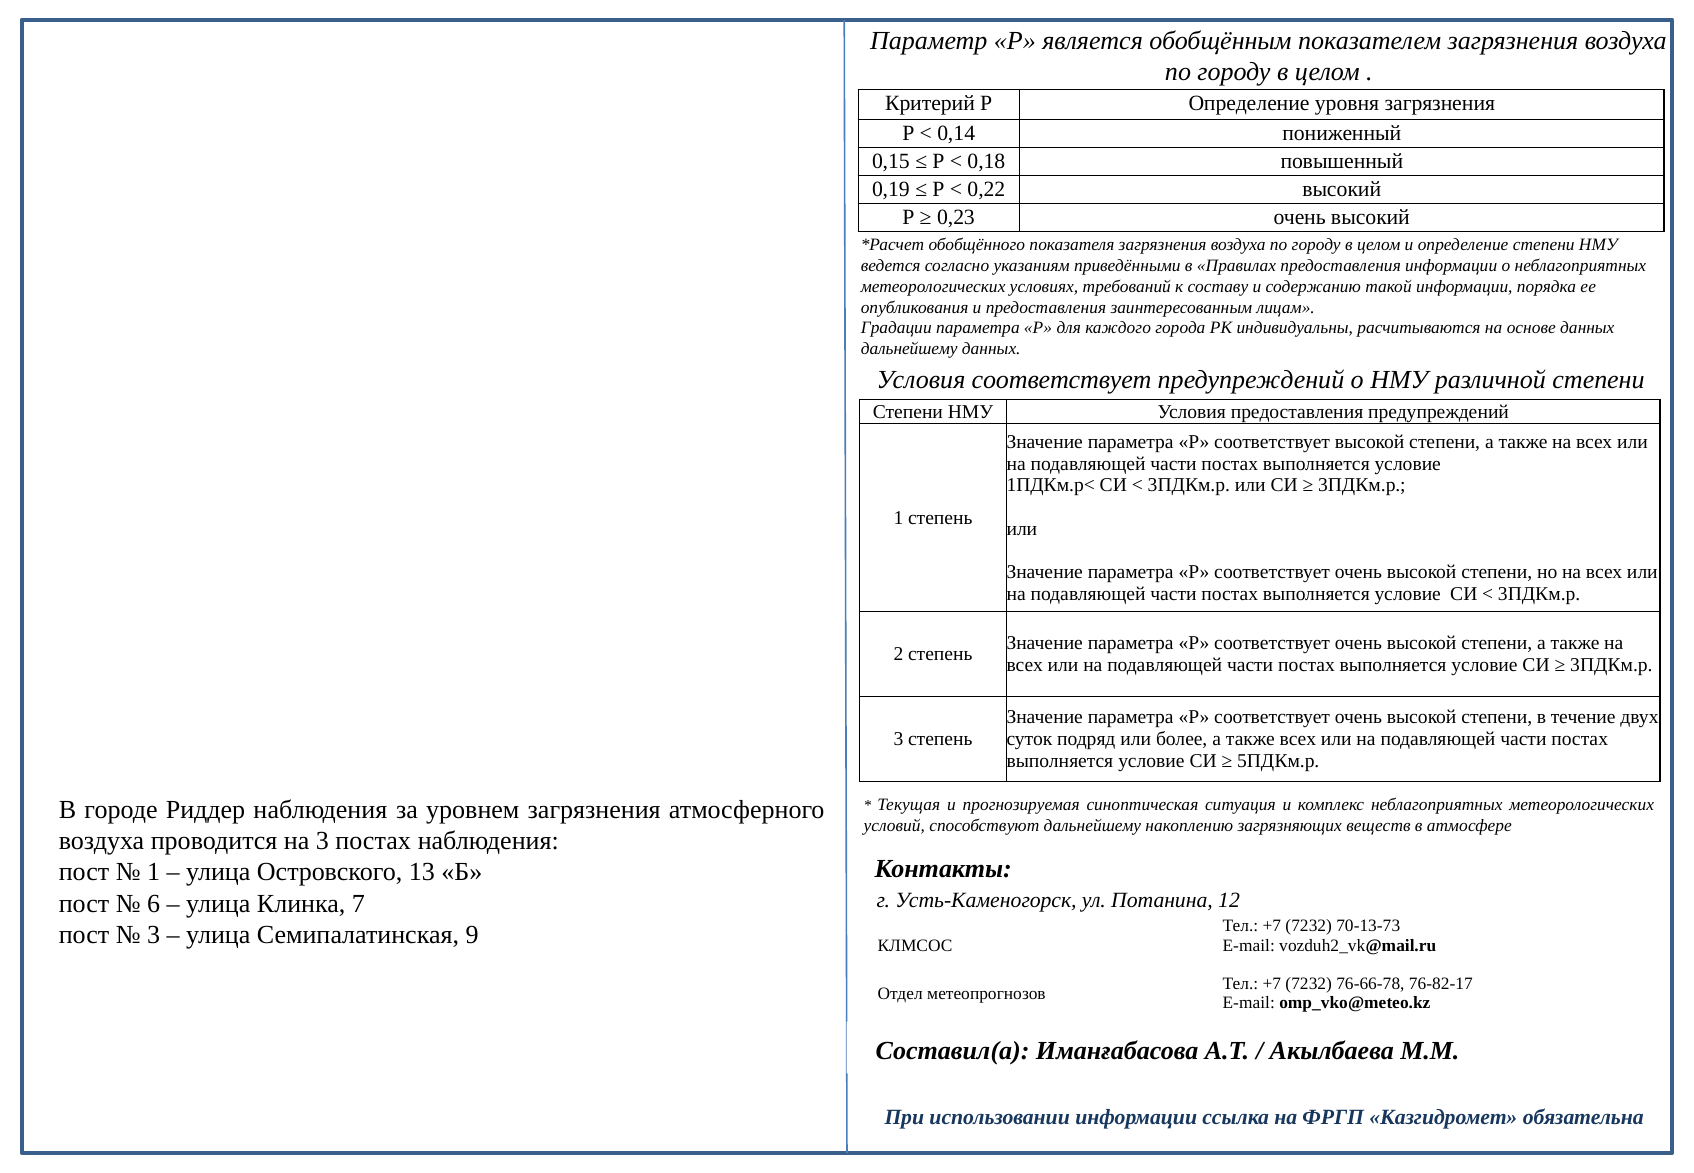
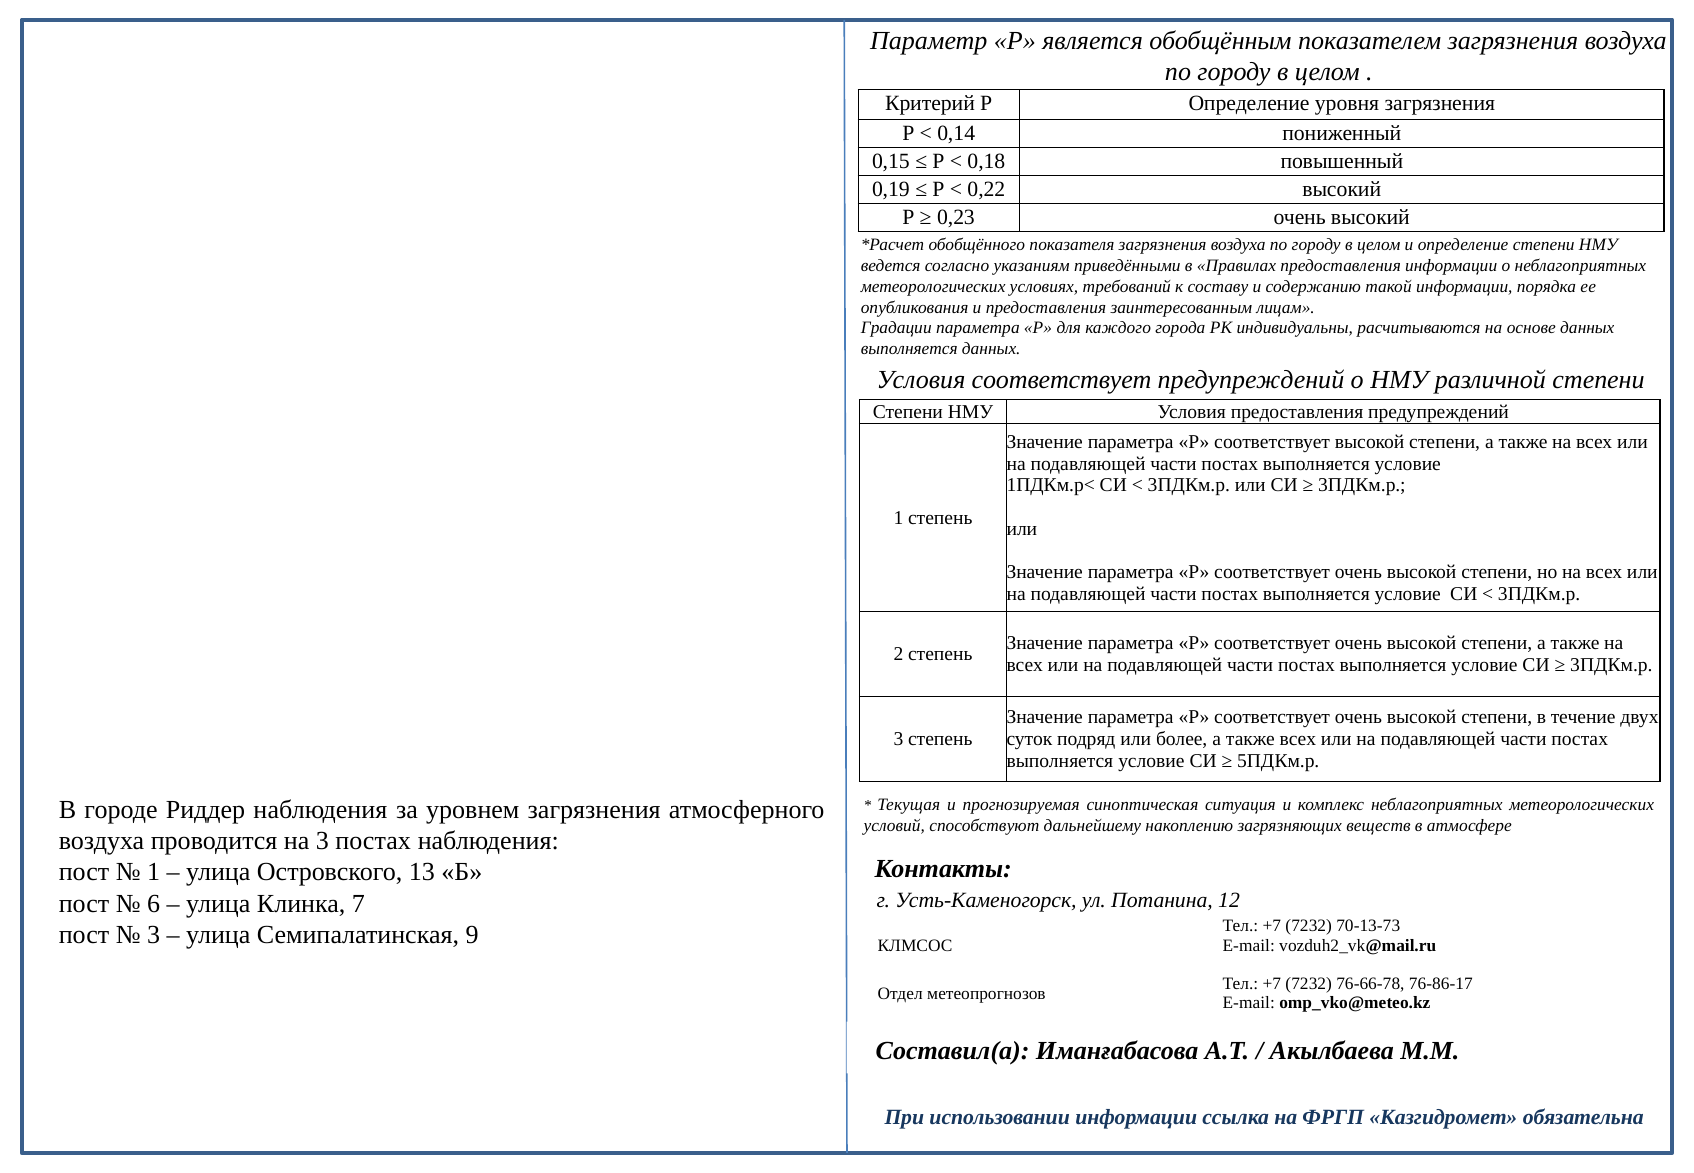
дальнейшему: дальнейшему -> выполняется (909, 349)
76-82-17: 76-82-17 -> 76-86-17 (1441, 983)
